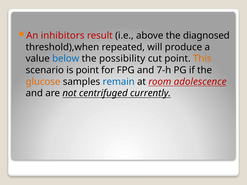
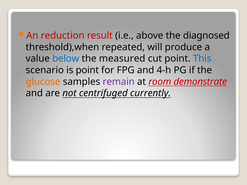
inhibitors: inhibitors -> reduction (63, 36)
possibility: possibility -> measured (122, 59)
This colour: orange -> blue (202, 59)
7-h: 7-h -> 4-h (164, 70)
remain colour: blue -> purple (119, 82)
adolescence: adolescence -> demonstrate (200, 82)
